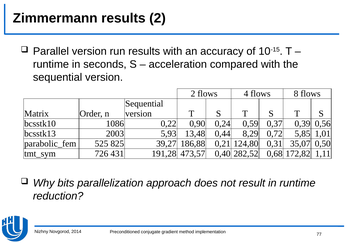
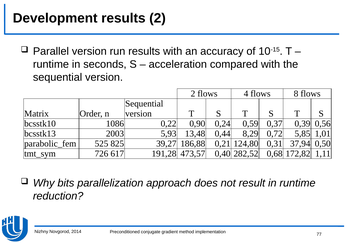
Zimmermann: Zimmermann -> Development (55, 18)
35,07: 35,07 -> 37,94 (300, 144)
431: 431 -> 617 (117, 154)
